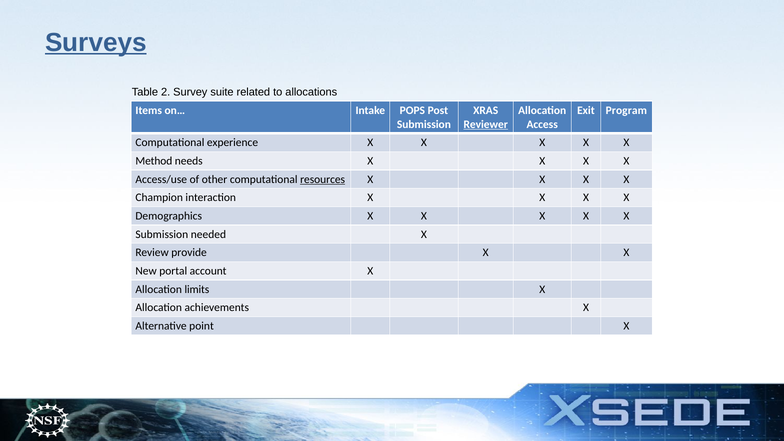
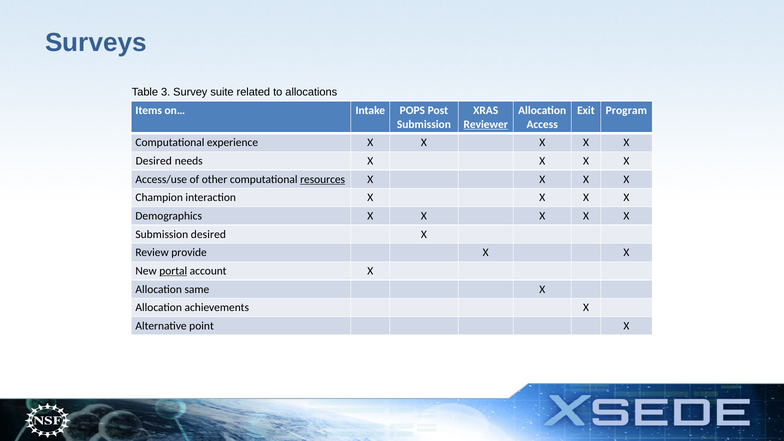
Surveys underline: present -> none (96, 42)
2: 2 -> 3 (166, 92)
Method: Method -> Desired (154, 161)
Submission needed: needed -> desired (208, 234)
portal underline: none -> present (173, 271)
limits: limits -> same (197, 289)
